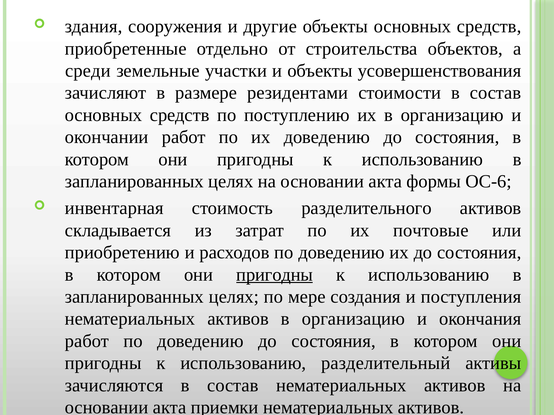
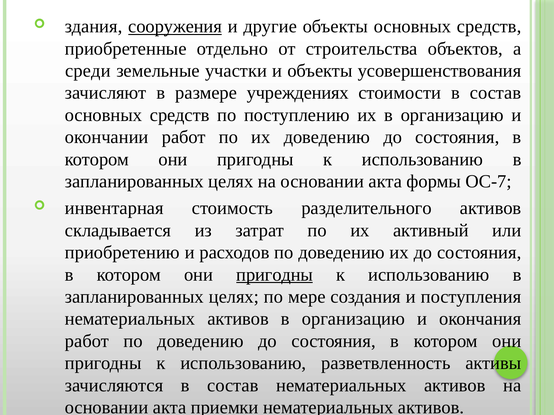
сооружения underline: none -> present (175, 27)
резидентами: резидентами -> учреждениях (298, 93)
ОС-6: ОС-6 -> ОС-7 (489, 182)
почтовые: почтовые -> активный (431, 231)
разделительный: разделительный -> разветвленность (386, 364)
